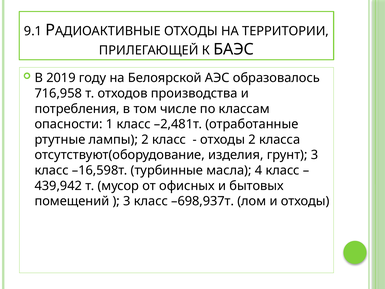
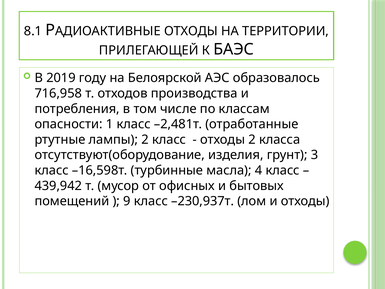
9.1: 9.1 -> 8.1 (33, 31)
3: 3 -> 9 (127, 201)
–698,937т: –698,937т -> –230,937т (203, 201)
